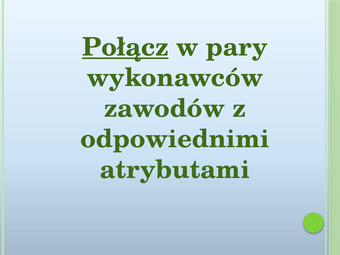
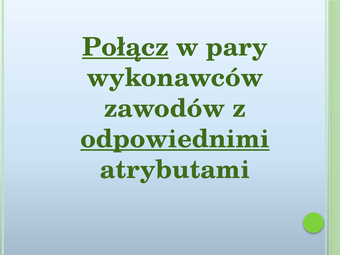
odpowiednimi underline: none -> present (175, 139)
